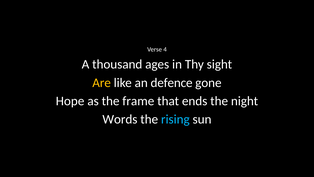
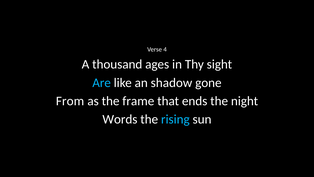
Are colour: yellow -> light blue (102, 83)
defence: defence -> shadow (171, 83)
Hope: Hope -> From (70, 101)
